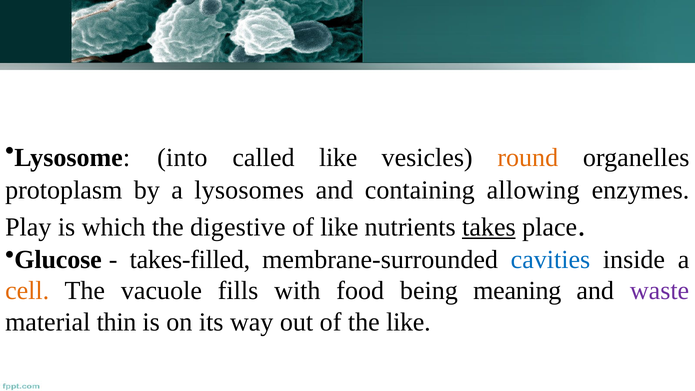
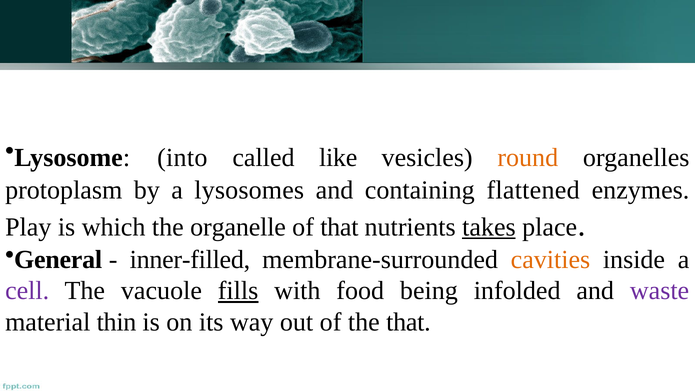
allowing: allowing -> flattened (533, 190)
digestive: digestive -> organelle (238, 227)
of like: like -> that (339, 227)
Glucose: Glucose -> General (58, 259)
takes-filled: takes-filled -> inner-filled (190, 259)
cavities colour: blue -> orange (550, 259)
cell colour: orange -> purple (27, 291)
fills underline: none -> present (238, 291)
meaning: meaning -> infolded (517, 291)
the like: like -> that (408, 322)
